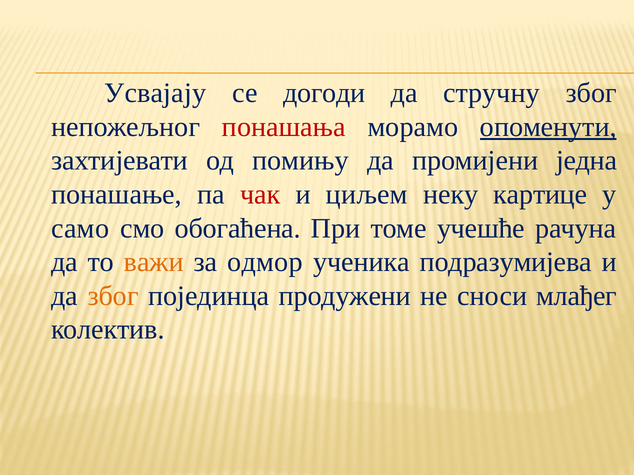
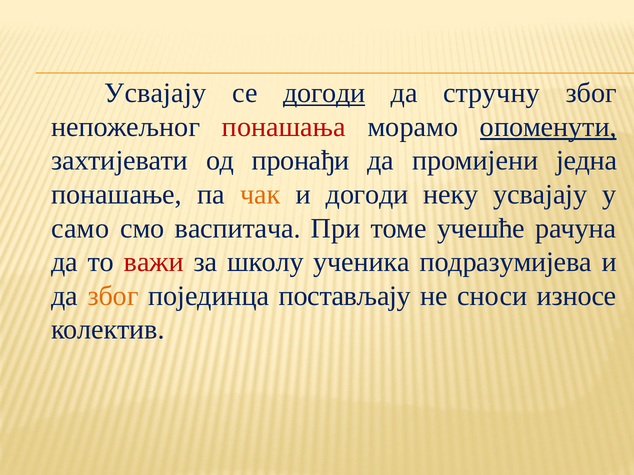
догоди underline: none -> present (324, 93)
помињу: помињу -> пронађи (301, 161)
чак colour: red -> orange (260, 195)
и циљем: циљем -> догоди (367, 195)
неку картице: картице -> усвајају (540, 195)
обогаћена: обогаћена -> васпитача (238, 228)
важи colour: orange -> red (154, 262)
одмор: одмор -> школу (265, 262)
продужени: продужени -> постављају (345, 296)
млађег: млађег -> износе (577, 296)
